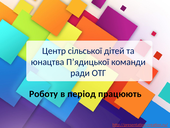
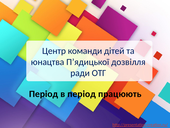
сільської: сільської -> команди (85, 51)
команди: команди -> дозвілля (128, 62)
Роботу: Роботу -> Період (44, 94)
